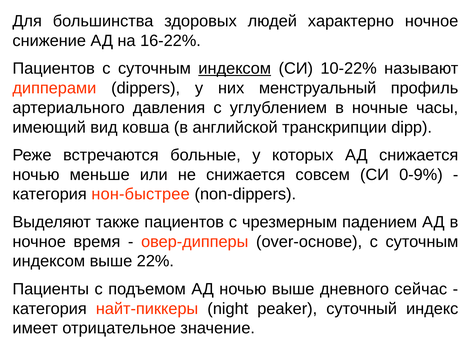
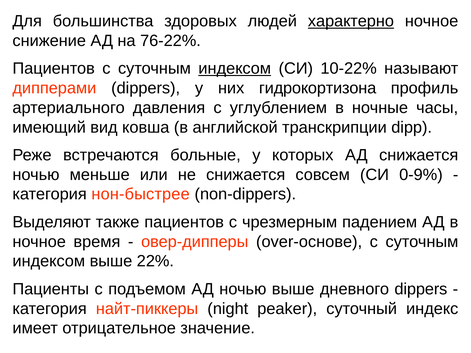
характерно underline: none -> present (351, 21)
16-22%: 16-22% -> 76-22% (170, 41)
менструальный: менструальный -> гидрокортизона (318, 88)
дневного сейчас: сейчас -> dippers (421, 289)
